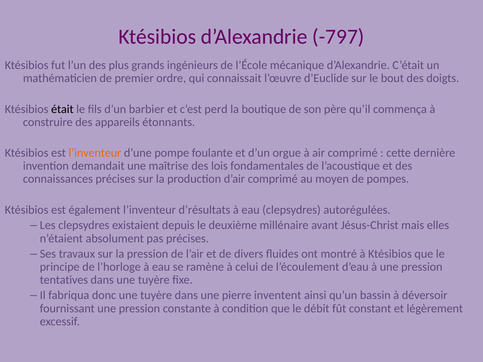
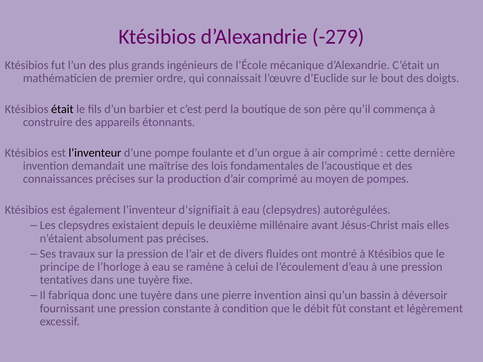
-797: -797 -> -279 (338, 37)
l’inventeur colour: orange -> black (95, 153)
d’résultats: d’résultats -> d’signifiait (204, 210)
pierre inventent: inventent -> invention (278, 296)
